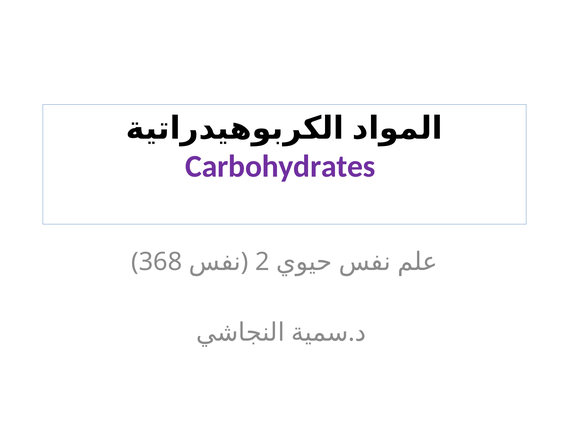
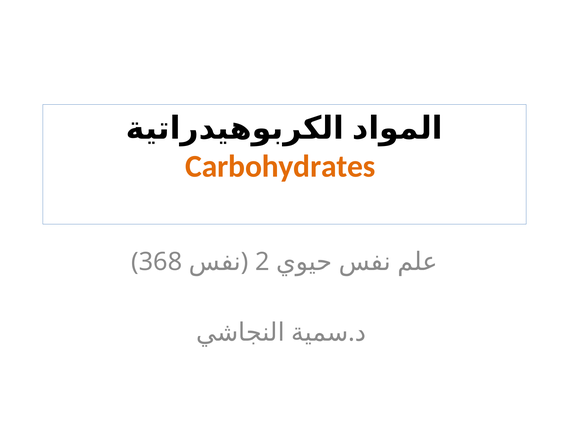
Carbohydrates colour: purple -> orange (280, 166)
